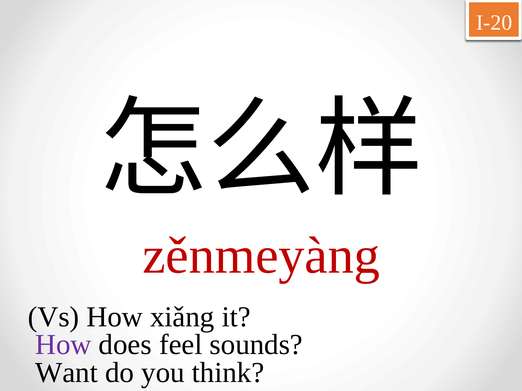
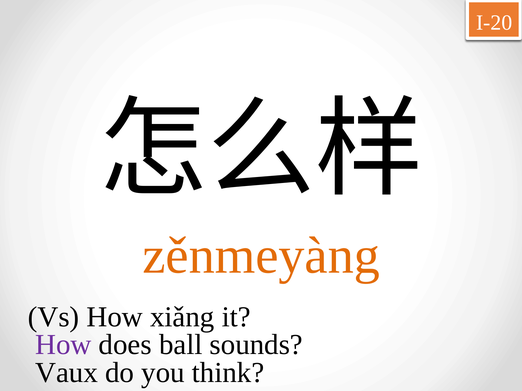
zěnmeyàng colour: red -> orange (261, 256)
feel: feel -> ball (181, 345)
Want: Want -> Vaux (66, 373)
